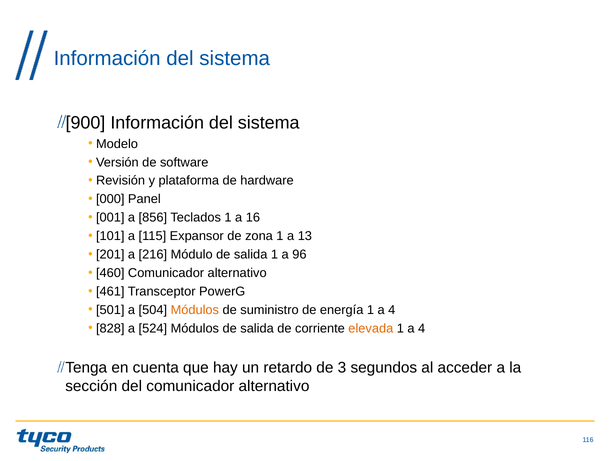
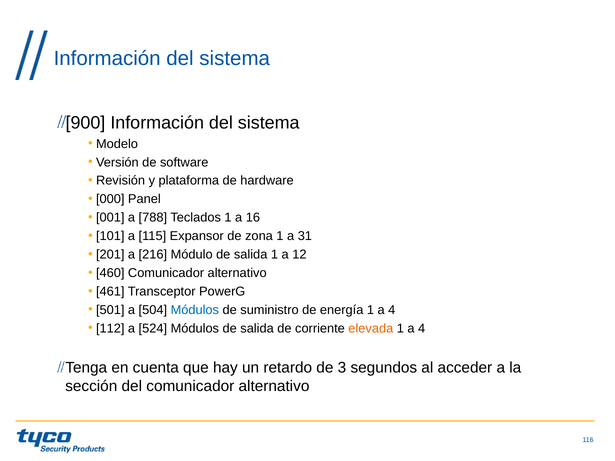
856: 856 -> 788 (153, 218)
13: 13 -> 31 (305, 236)
96: 96 -> 12 (299, 255)
Módulos colour: orange -> blue (195, 310)
828: 828 -> 112 (110, 329)
